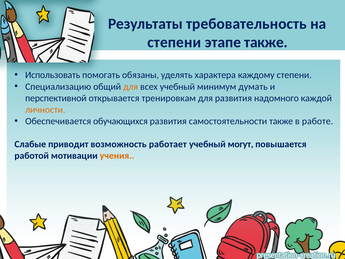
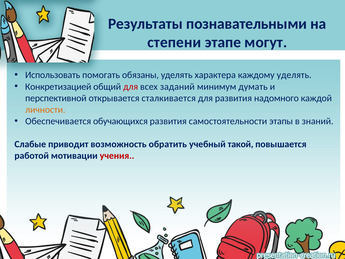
требовательность: требовательность -> познавательными (247, 24)
этапе также: также -> могут (266, 42)
каждому степени: степени -> уделять (294, 75)
Специализацию: Специализацию -> Конкретизацией (58, 87)
для colour: orange -> red (131, 87)
всех учебный: учебный -> заданий (177, 87)
тренировкам: тренировкам -> сталкивается (169, 98)
самостоятельности также: также -> этапы (281, 121)
работе: работе -> знаний (318, 121)
работает: работает -> обратить (168, 144)
могут: могут -> такой (241, 144)
учения colour: orange -> red (117, 156)
